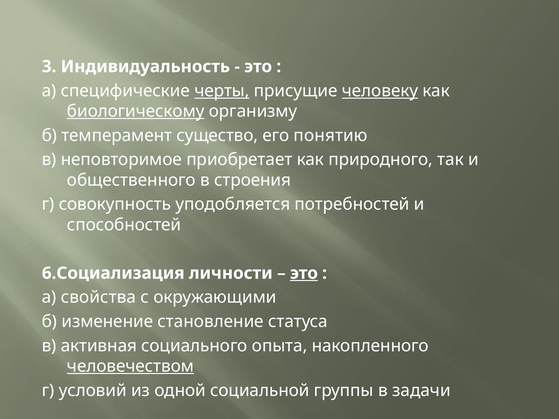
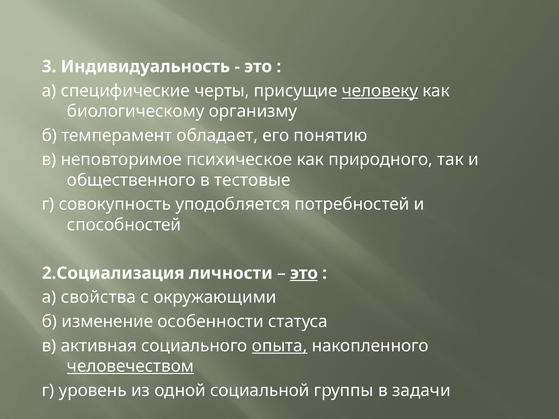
черты underline: present -> none (222, 91)
биологическому underline: present -> none (136, 111)
существо: существо -> обладает (217, 136)
приобретает: приобретает -> психическое (239, 160)
строения: строения -> тестовые (252, 180)
6.Социализация: 6.Социализация -> 2.Социализация (113, 273)
становление: становление -> особенности (211, 322)
опыта underline: none -> present (280, 346)
условий: условий -> уровень (93, 391)
